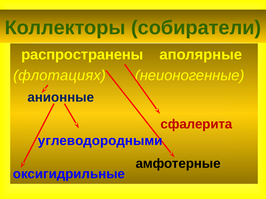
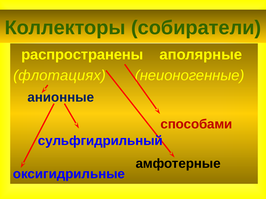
сфалерита: сфалерита -> способами (196, 125)
углеводородными: углеводородными -> сульфгидрильный (100, 141)
